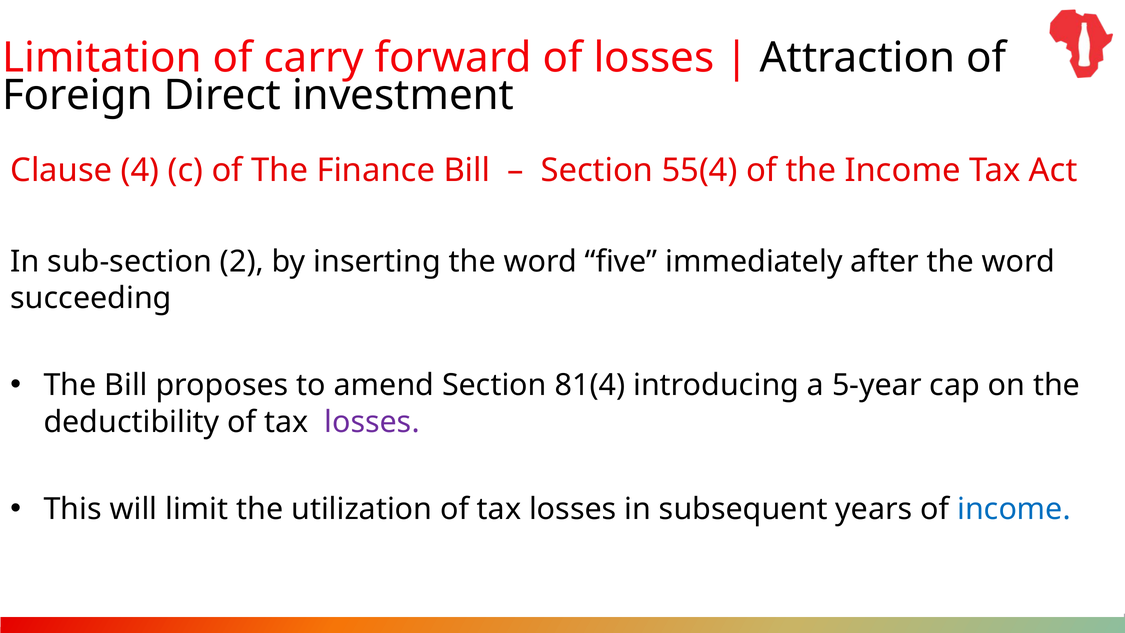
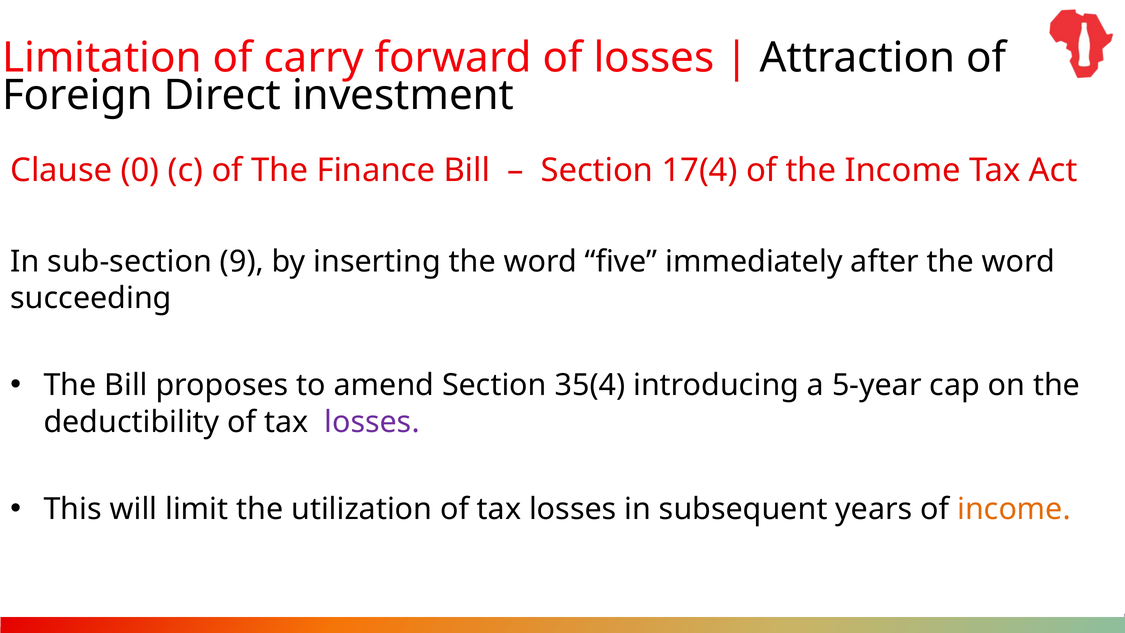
4: 4 -> 0 (140, 170)
55(4: 55(4 -> 17(4 (700, 170)
2: 2 -> 9 (242, 262)
81(4: 81(4 -> 35(4 (590, 385)
income colour: blue -> orange (1014, 509)
